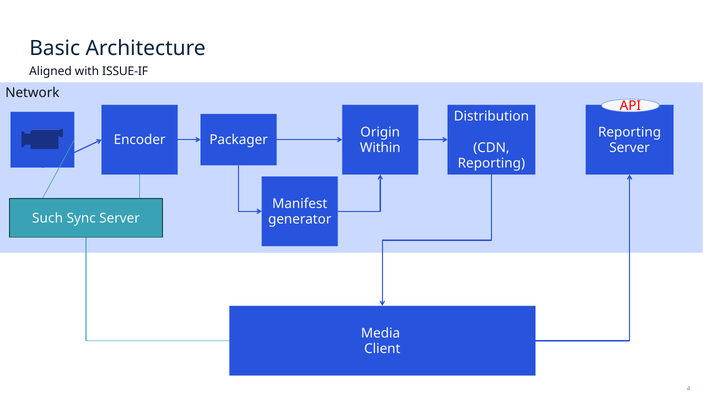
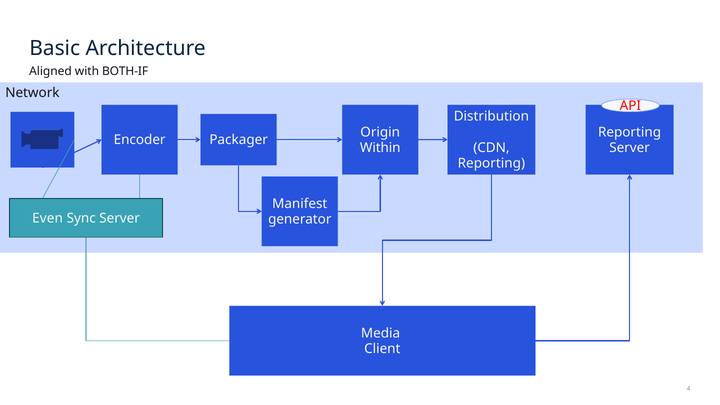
ISSUE-IF: ISSUE-IF -> BOTH-IF (125, 71)
Such: Such -> Even (48, 218)
